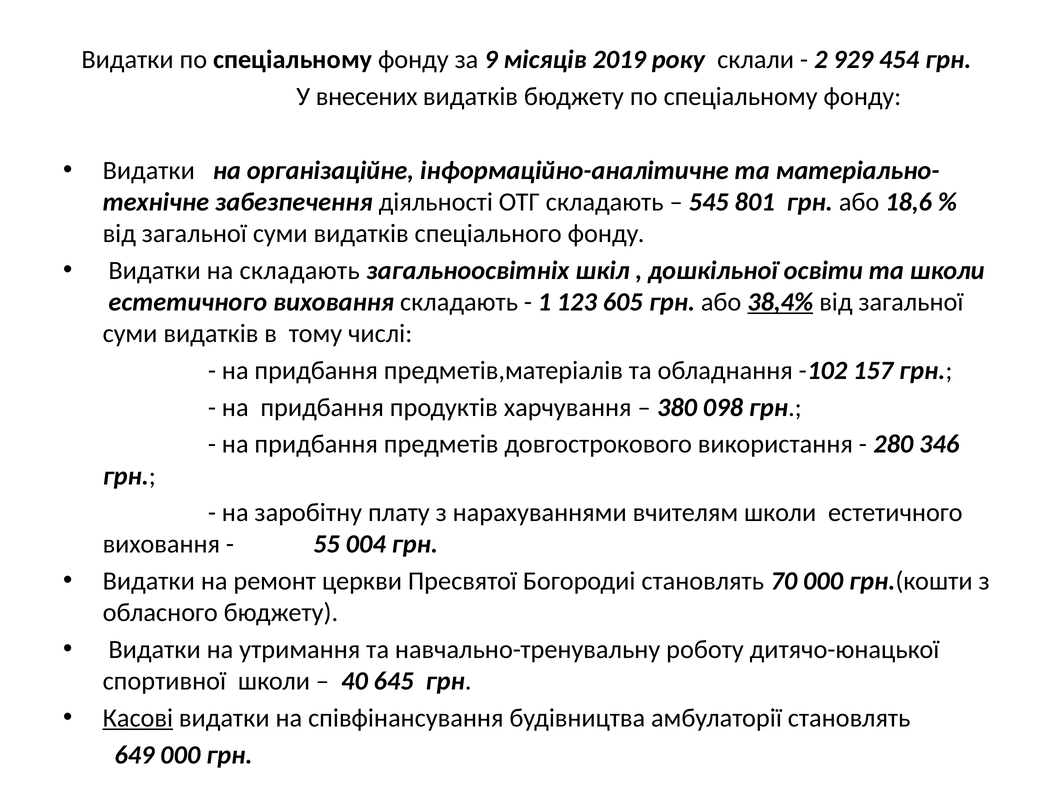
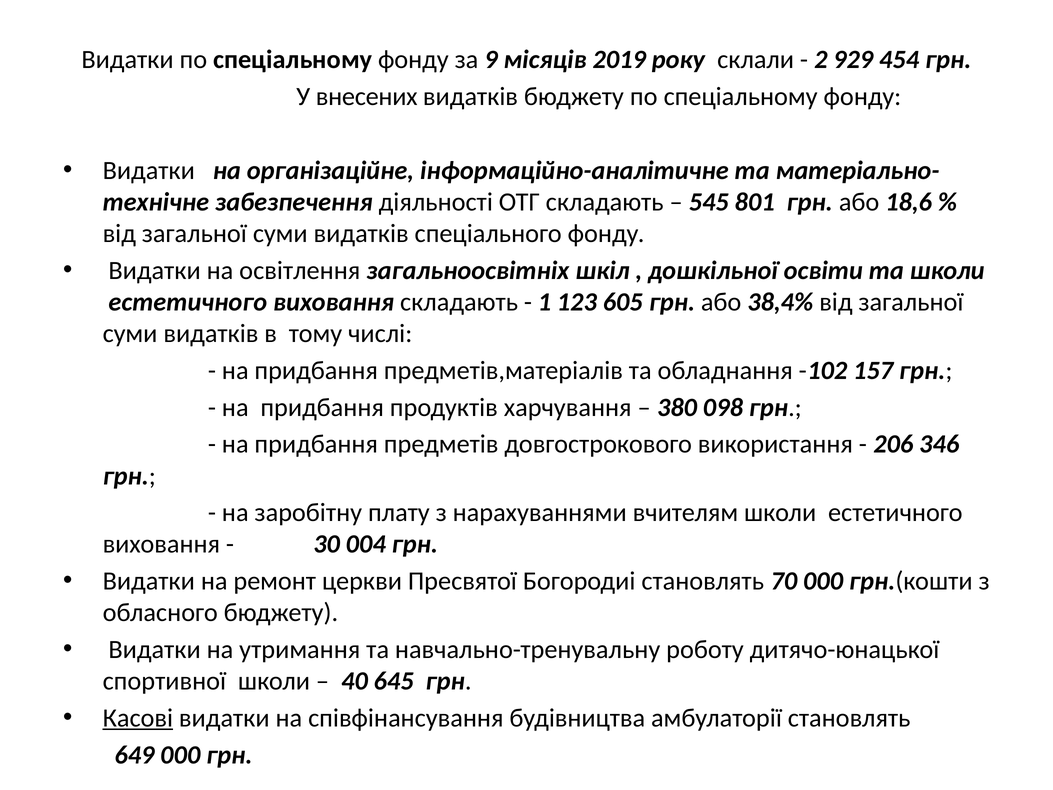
на складають: складають -> освітлення (300, 270)
38,4% underline: present -> none (780, 302)
280: 280 -> 206 (893, 444)
55: 55 -> 30 (327, 544)
